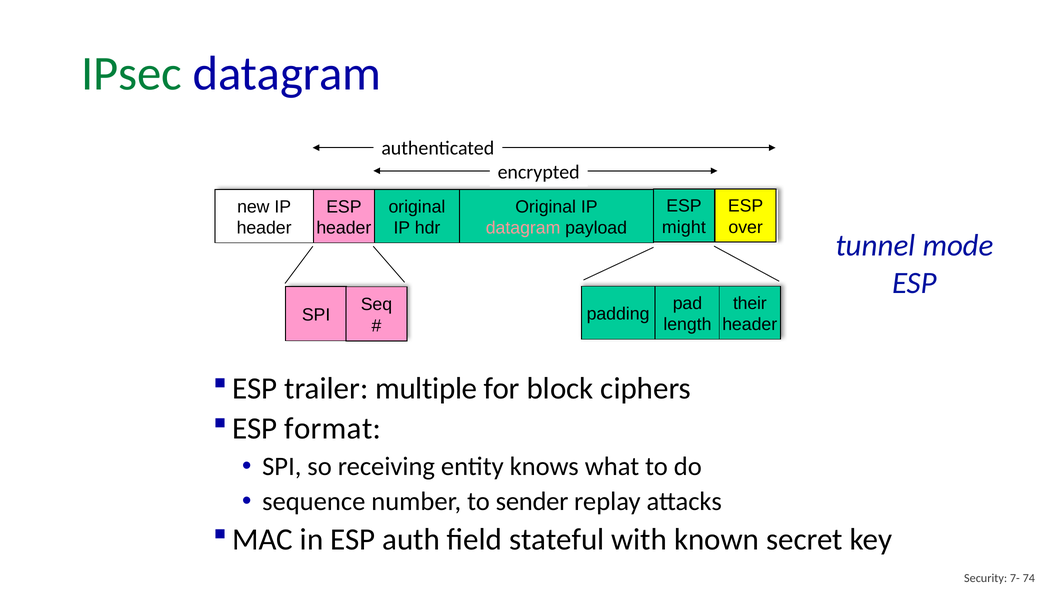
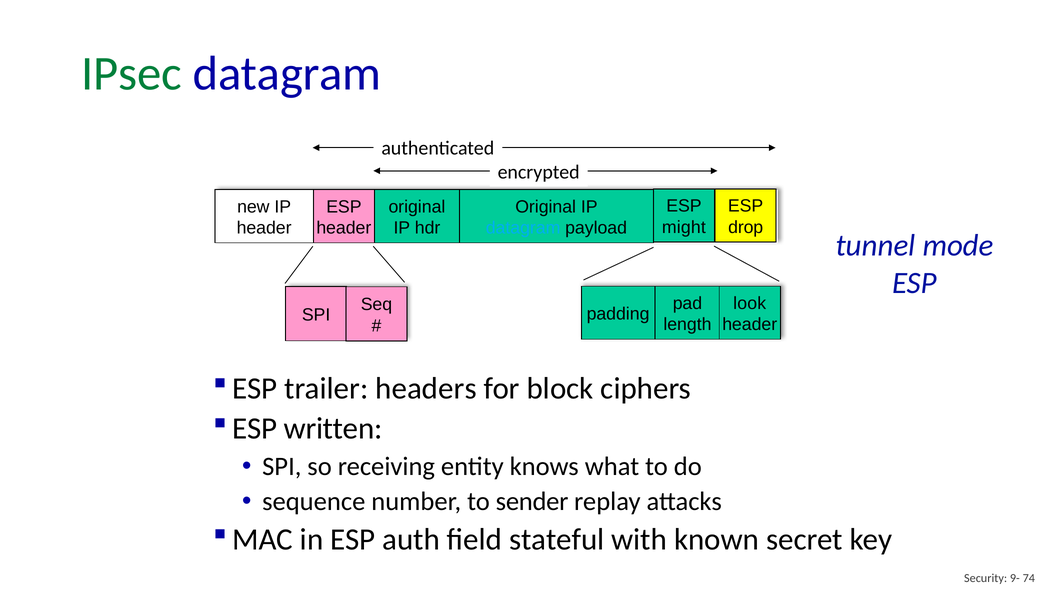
over: over -> drop (746, 227)
datagram colour: pink -> light blue (523, 228)
their: their -> look (750, 303)
multiple: multiple -> headers (426, 388)
format: format -> written (333, 429)
7-: 7- -> 9- (1015, 578)
